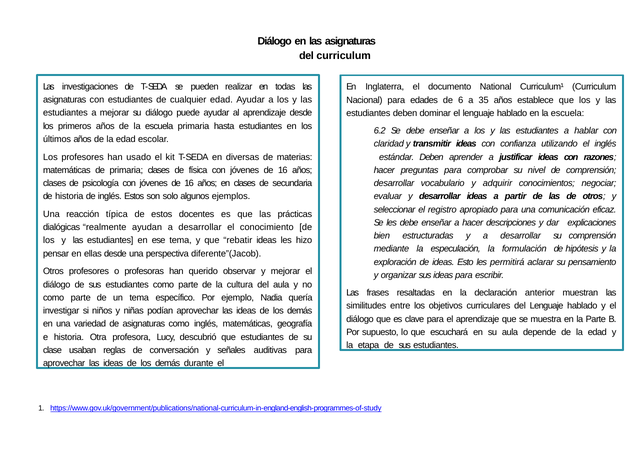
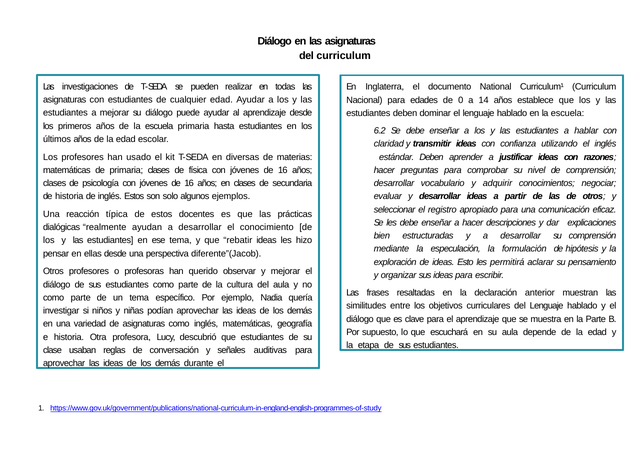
6: 6 -> 0 (461, 100)
35: 35 -> 14 (484, 100)
